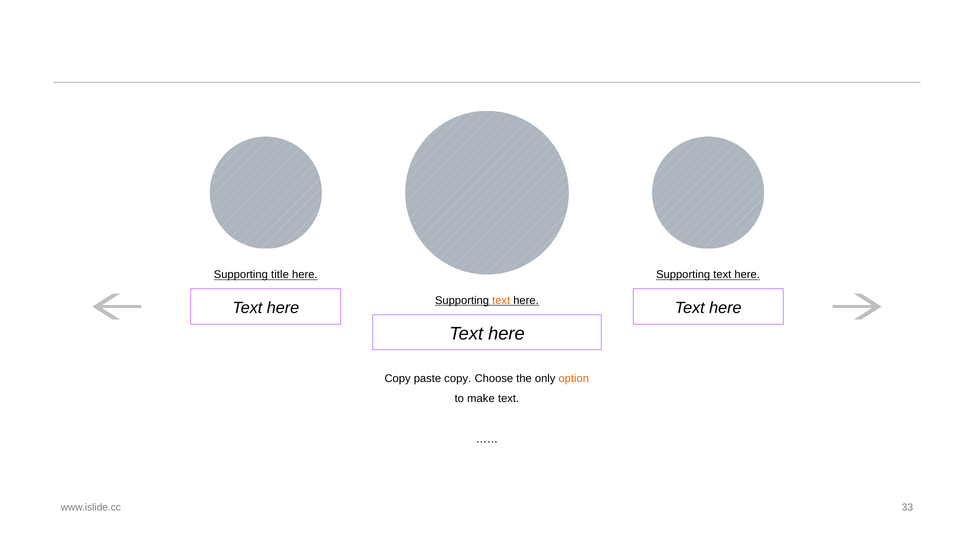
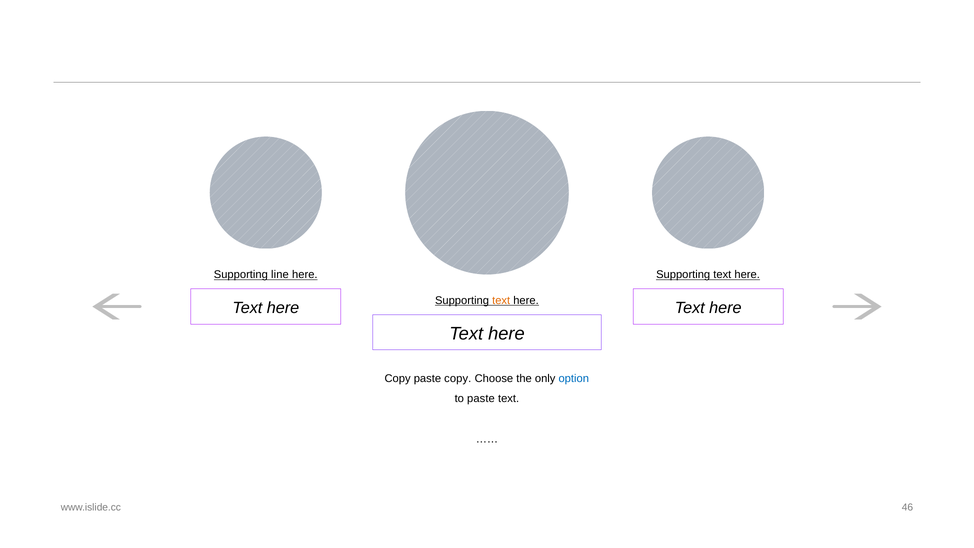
title: title -> line (280, 275)
option colour: orange -> blue (574, 379)
to make: make -> paste (481, 399)
33: 33 -> 46 (907, 507)
